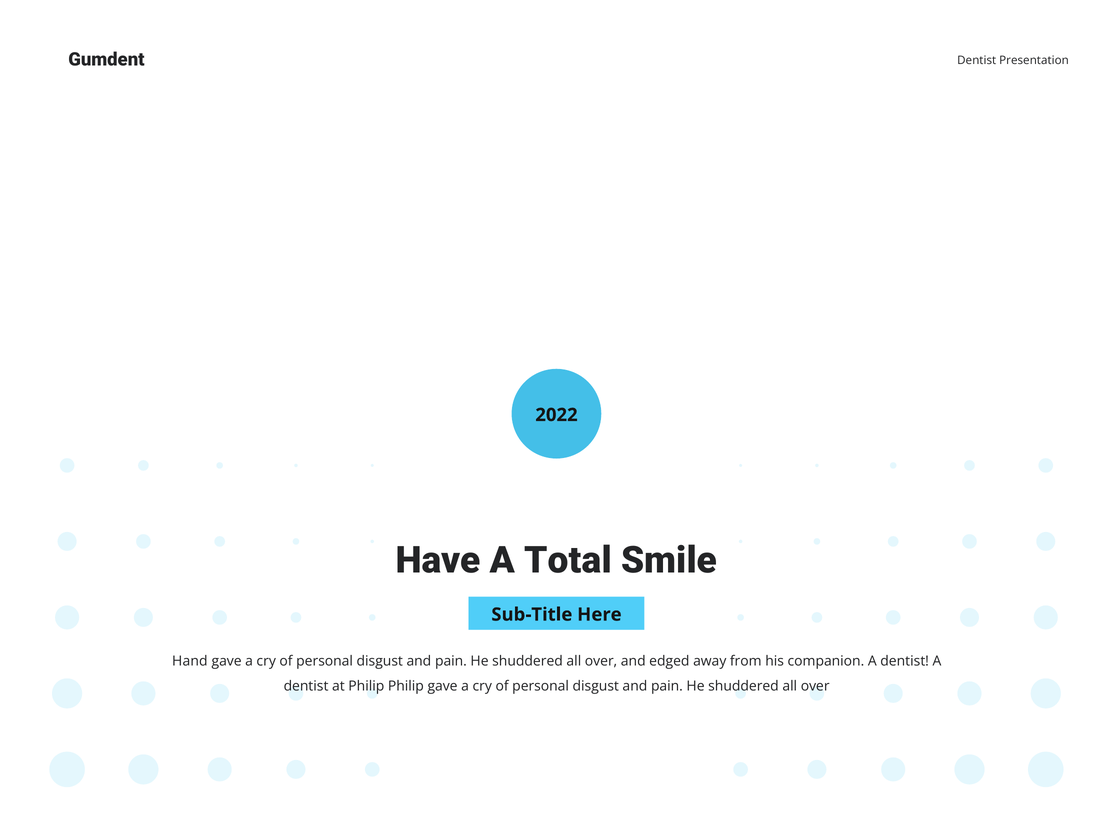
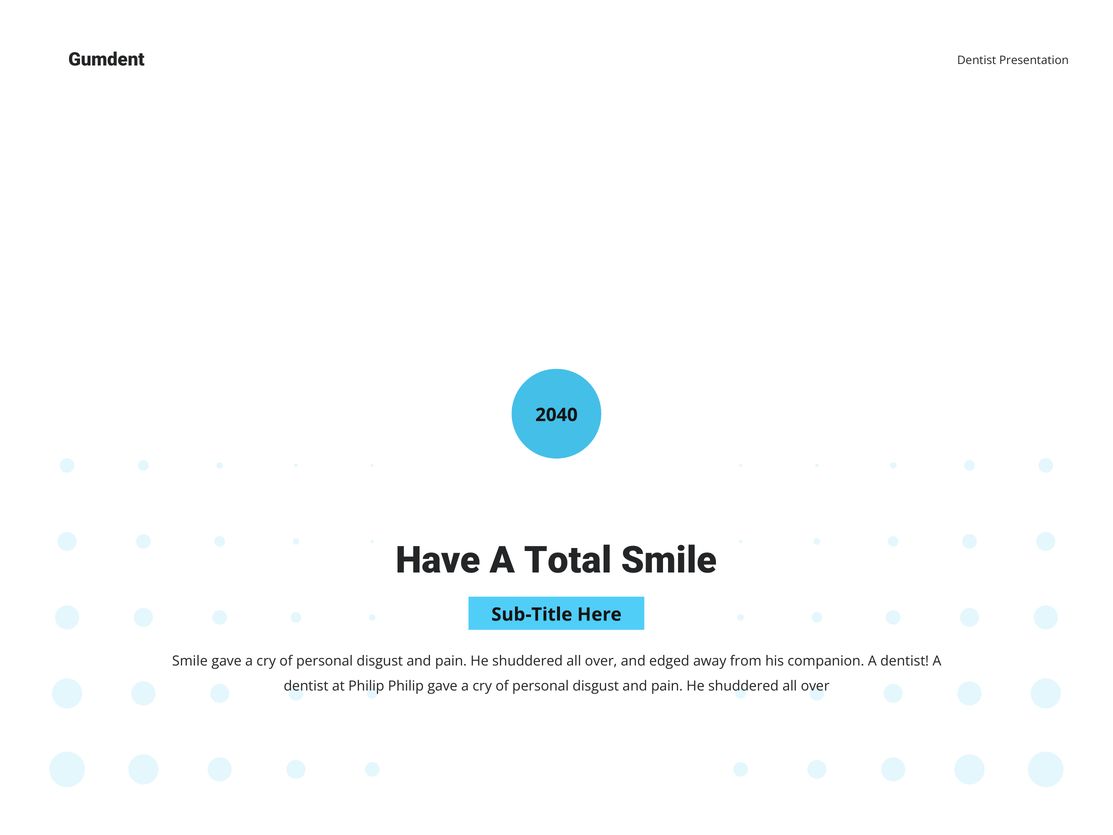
2022: 2022 -> 2040 (557, 415)
Hand: Hand -> Smile (190, 661)
